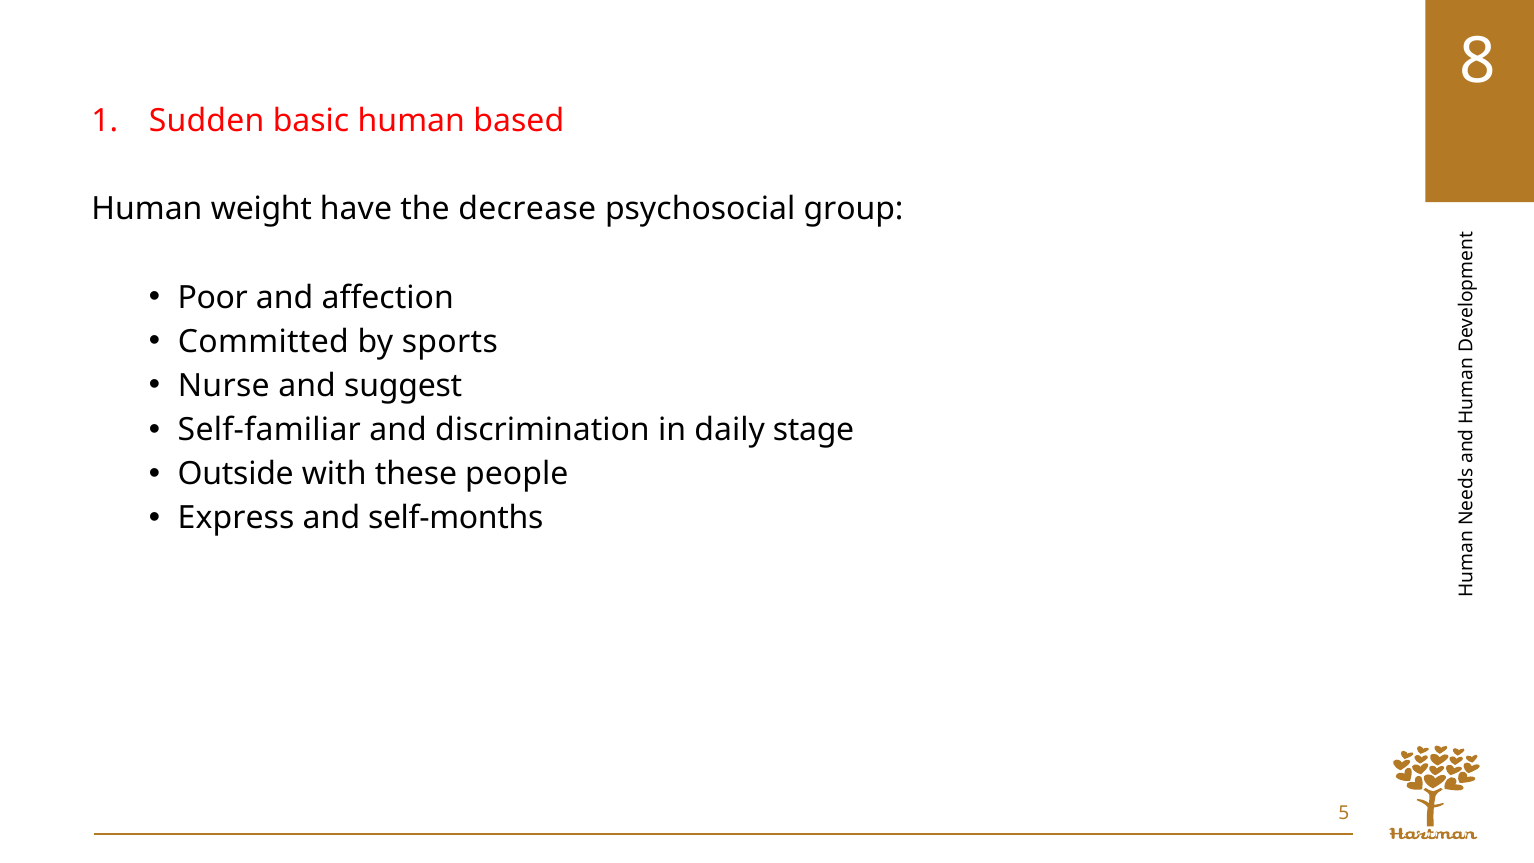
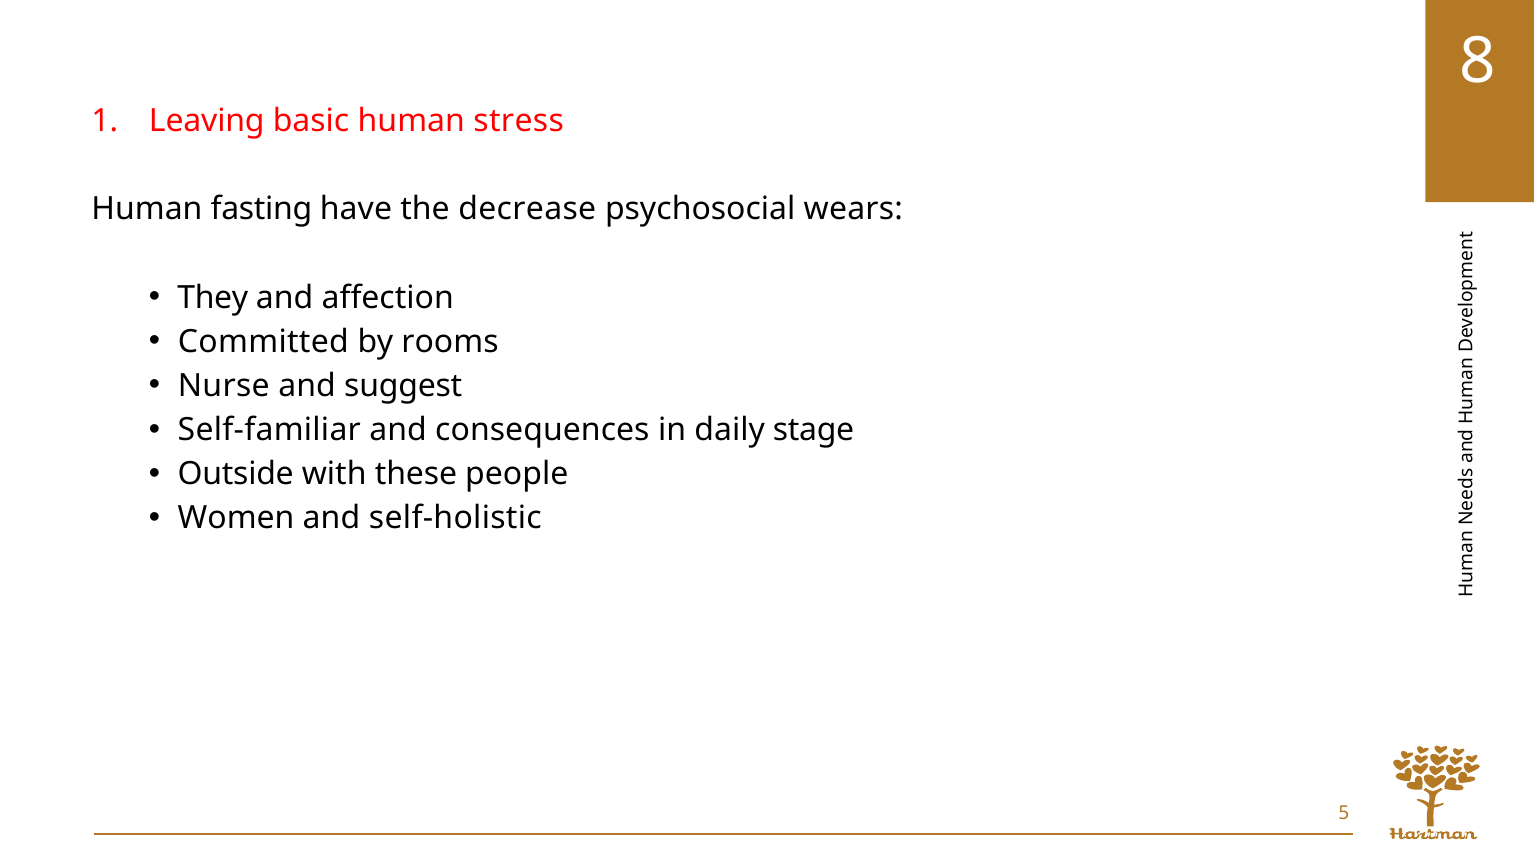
Sudden: Sudden -> Leaving (207, 121)
based: based -> stress (519, 121)
weight: weight -> fasting (261, 209)
group: group -> wears (853, 209)
Poor: Poor -> They (213, 297)
sports: sports -> rooms (450, 342)
discrimination: discrimination -> consequences (542, 430)
Express: Express -> Women (236, 518)
self-months: self-months -> self-holistic (455, 518)
